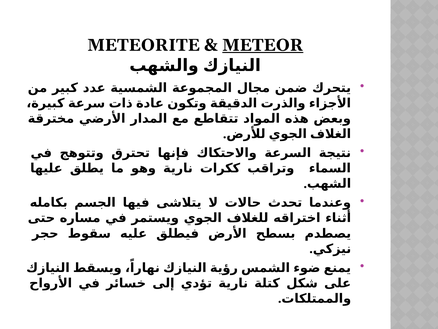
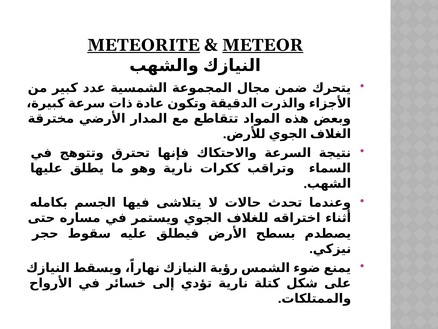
METEORITE underline: none -> present (144, 45)
